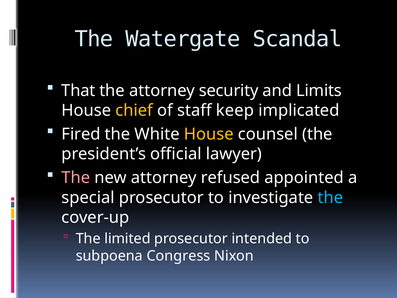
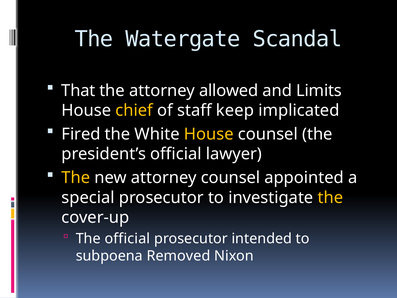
security: security -> allowed (229, 90)
The colour: pink -> yellow (76, 178)
attorney refused: refused -> counsel (231, 178)
the colour: light blue -> yellow (330, 197)
The limited: limited -> official (127, 239)
Congress: Congress -> Removed (178, 256)
